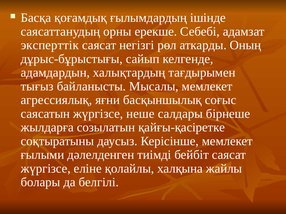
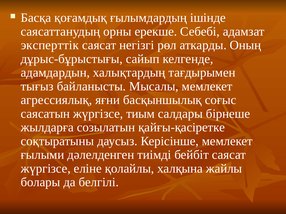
неше: неше -> тиым (141, 114)
